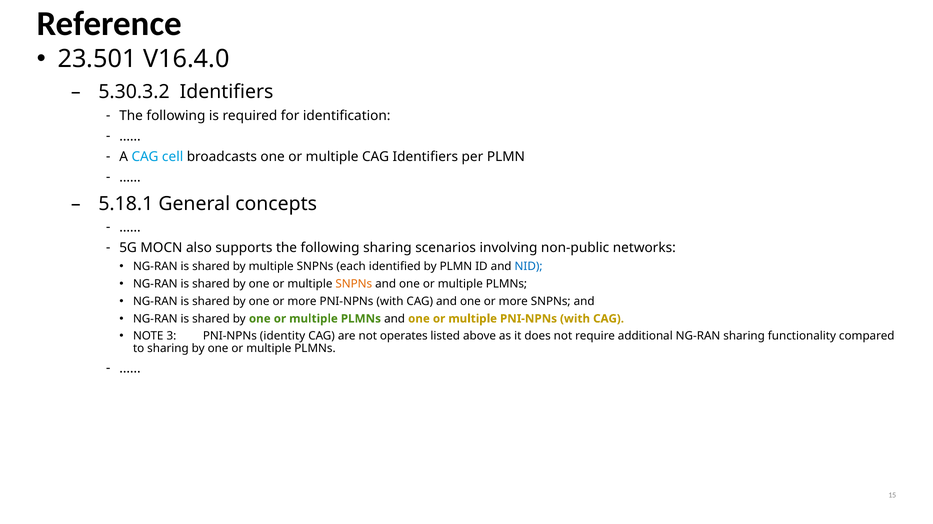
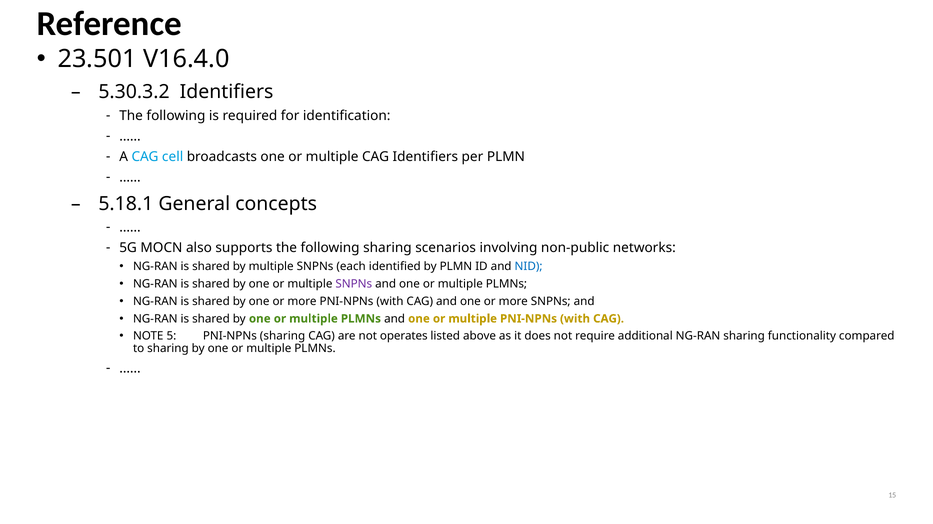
SNPNs colour: orange -> purple (354, 284)
3: 3 -> 5 (171, 337)
PNI-NPNs identity: identity -> sharing (283, 337)
